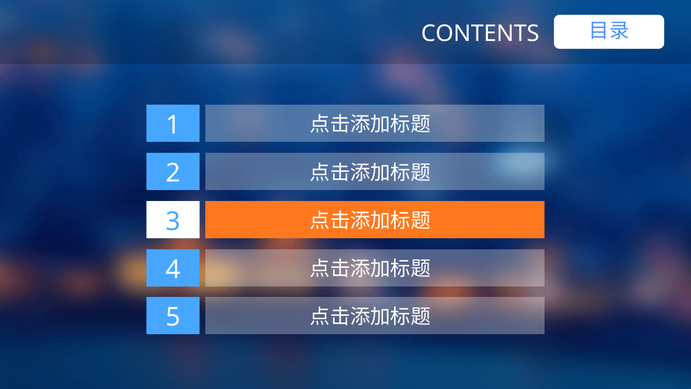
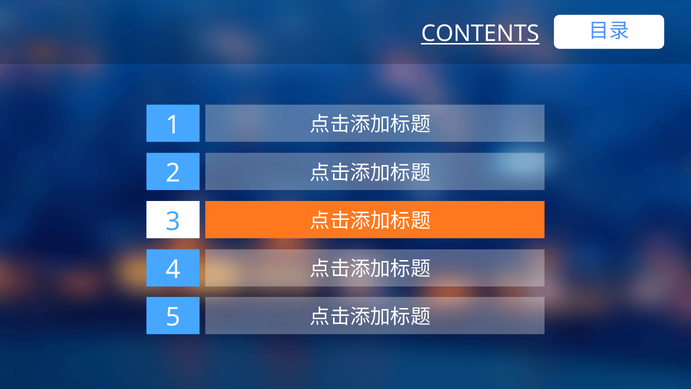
CONTENTS underline: none -> present (480, 34)
